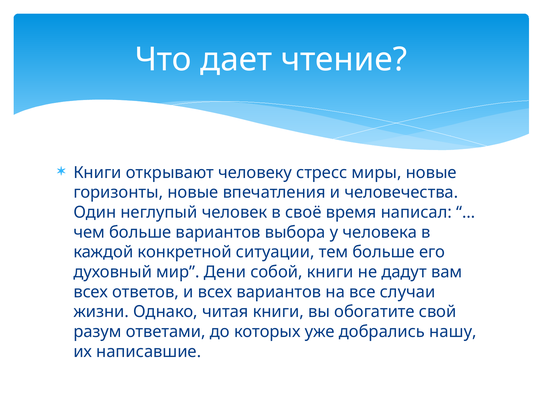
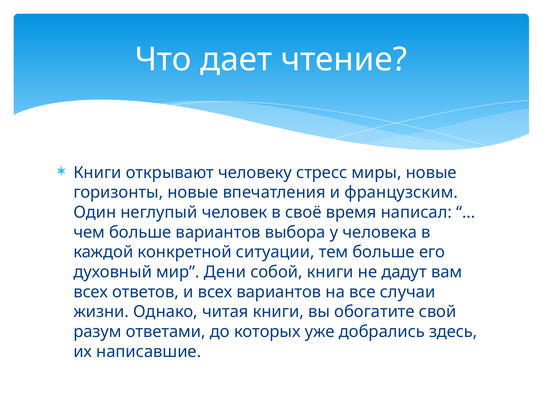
человечества: человечества -> французским (401, 192)
нашу: нашу -> здесь (453, 331)
